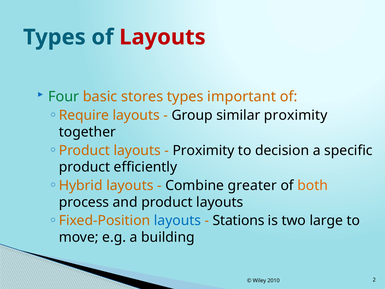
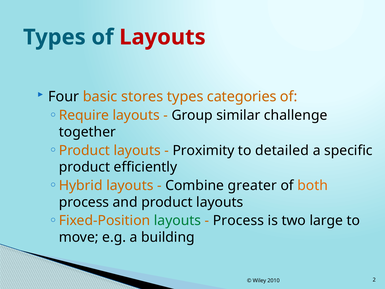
Four colour: green -> black (64, 97)
important: important -> categories (242, 97)
similar proximity: proximity -> challenge (296, 115)
decision: decision -> detailed (282, 150)
layouts colour: blue -> green (177, 220)
Stations: Stations -> Process (238, 220)
